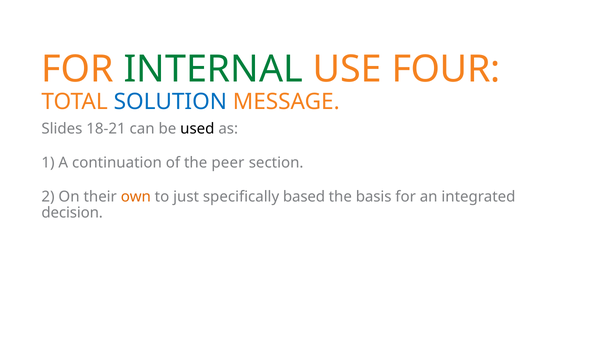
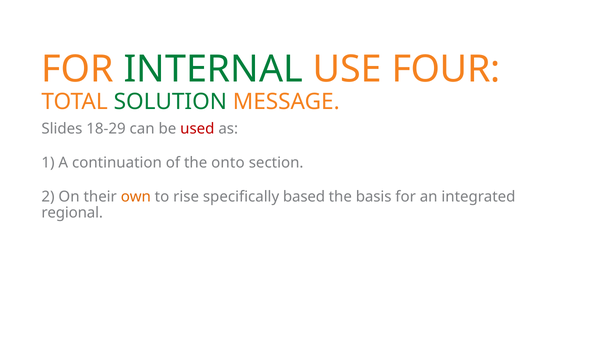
SOLUTION colour: blue -> green (170, 102)
18-21: 18-21 -> 18-29 (106, 129)
used colour: black -> red (197, 129)
peer: peer -> onto (228, 163)
just: just -> rise (186, 197)
decision: decision -> regional (72, 213)
